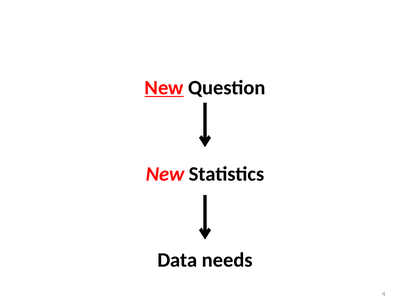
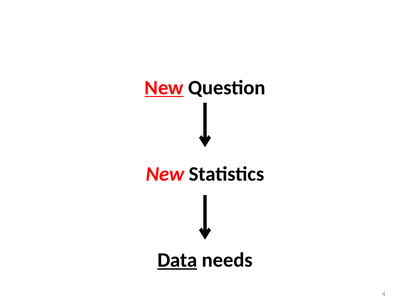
Data underline: none -> present (177, 260)
